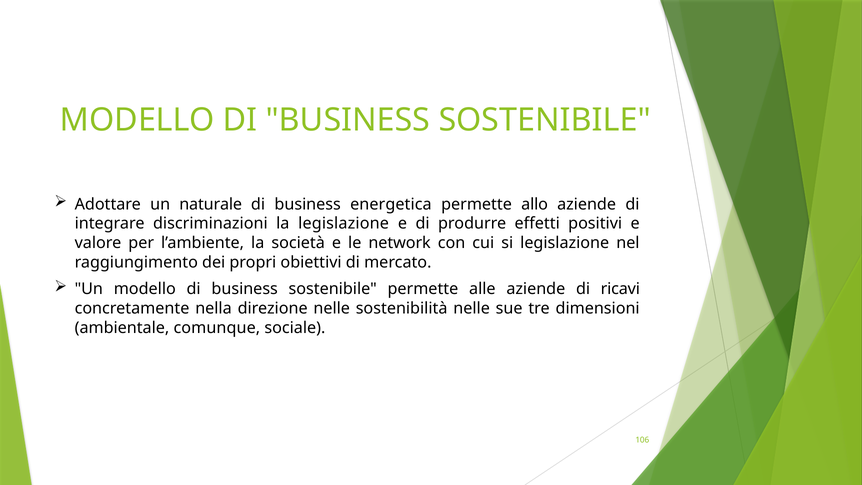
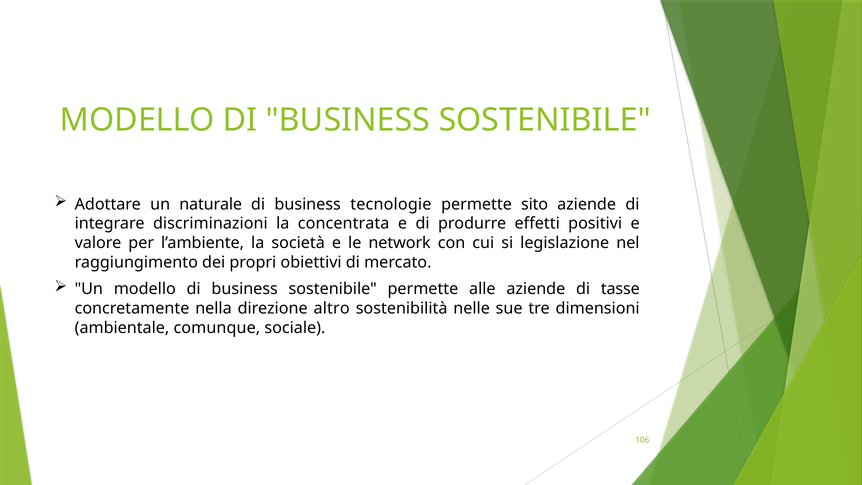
energetica: energetica -> tecnologie (391, 204)
allo: allo -> sito (535, 204)
la legislazione: legislazione -> concentrata (344, 224)
ricavi: ricavi -> tasse (620, 289)
direzione nelle: nelle -> altro (332, 308)
